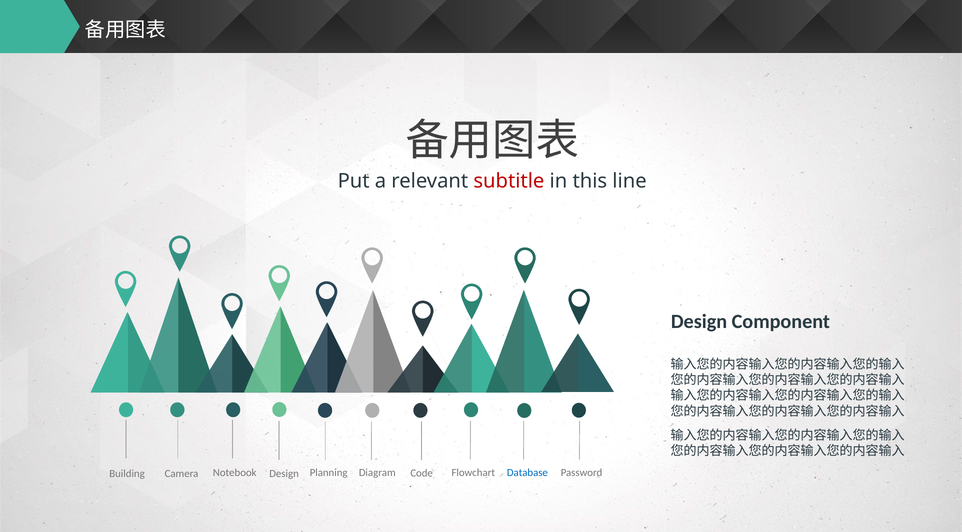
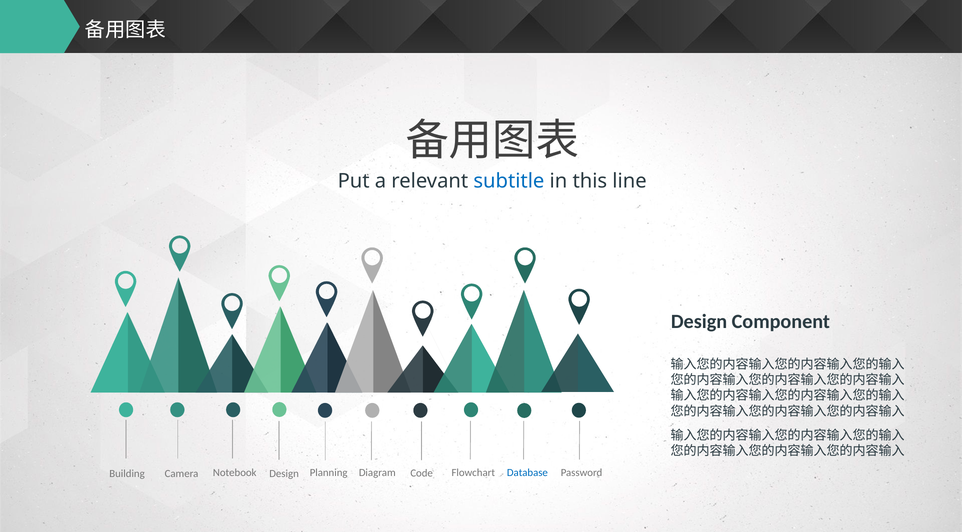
subtitle colour: red -> blue (509, 181)
